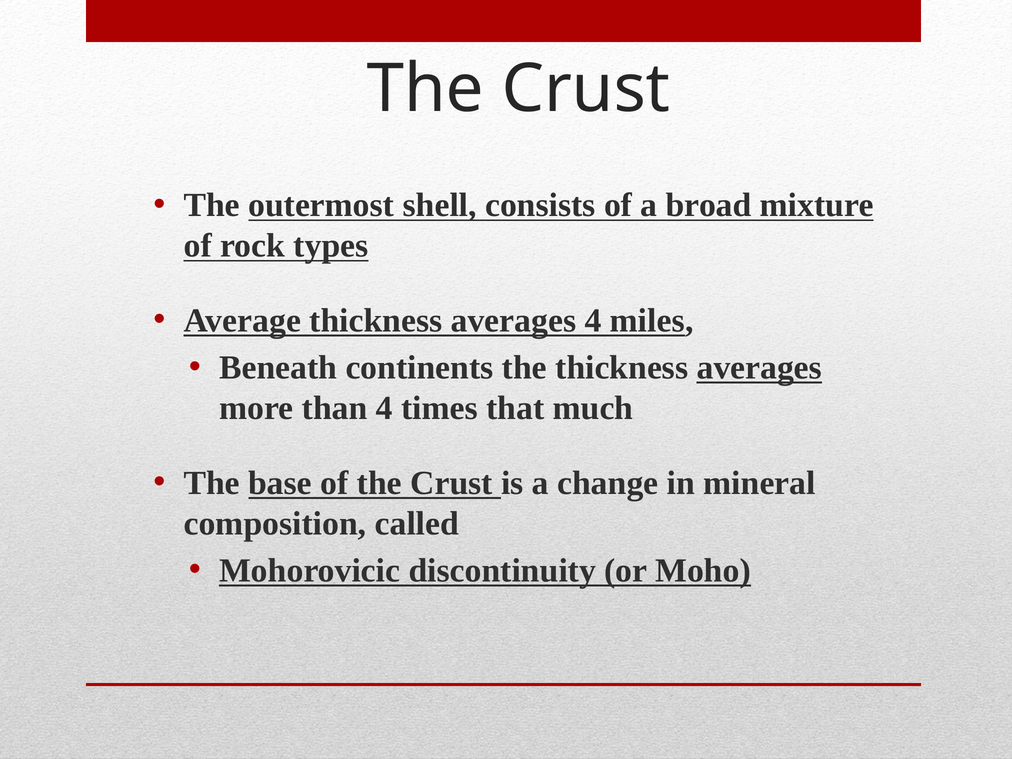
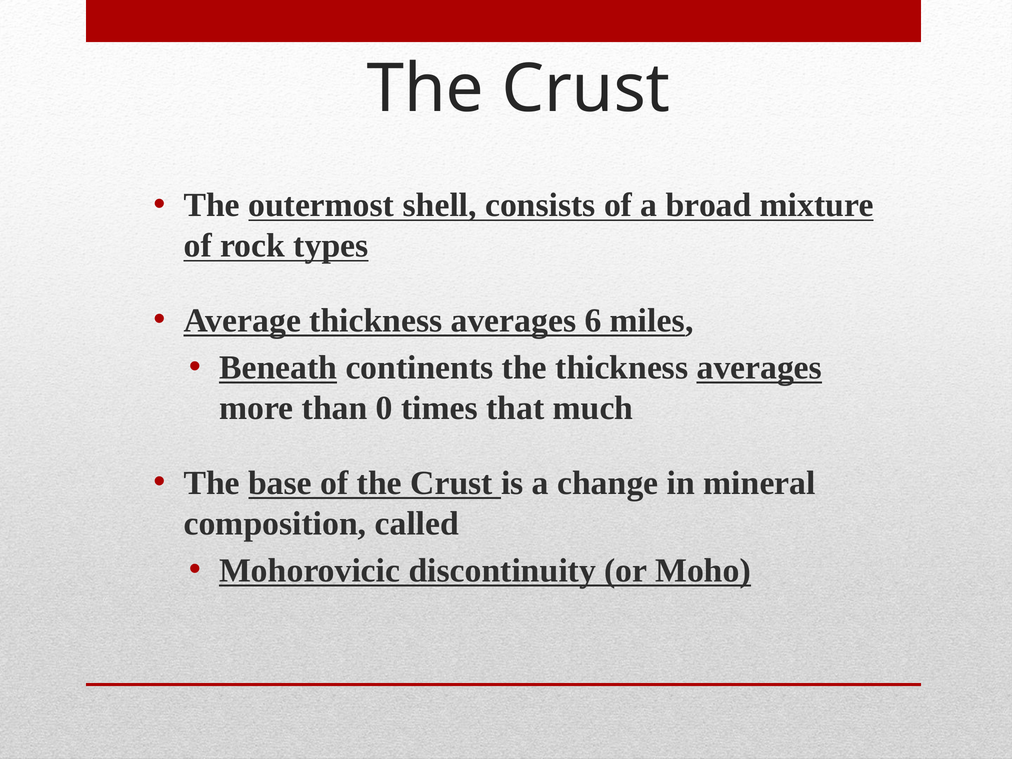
averages 4: 4 -> 6 (593, 321)
Beneath underline: none -> present (278, 368)
than 4: 4 -> 0 (384, 408)
